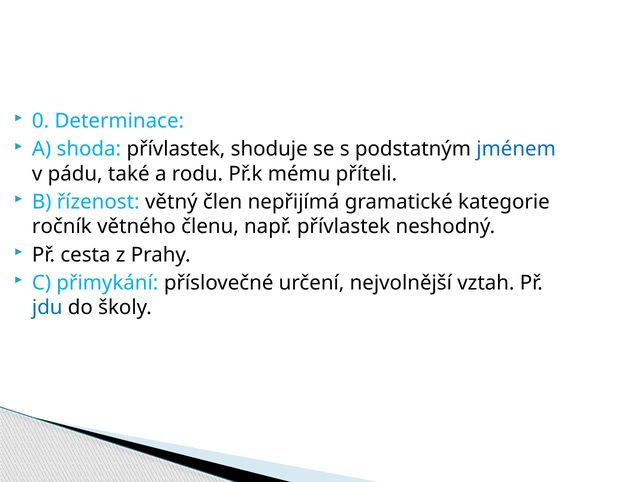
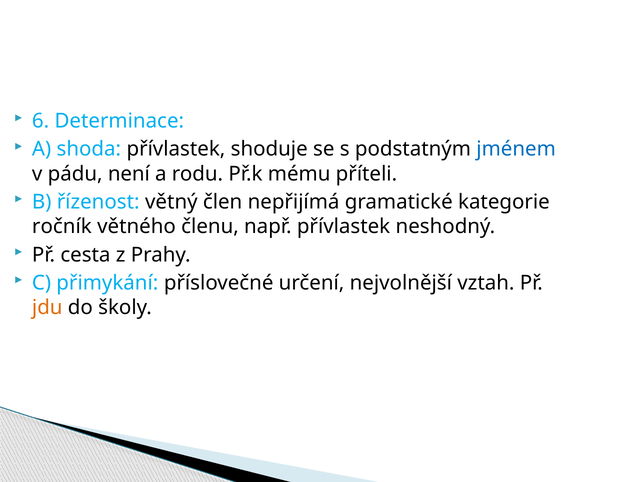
0: 0 -> 6 (41, 121)
také: také -> není (129, 174)
jdu colour: blue -> orange (47, 307)
